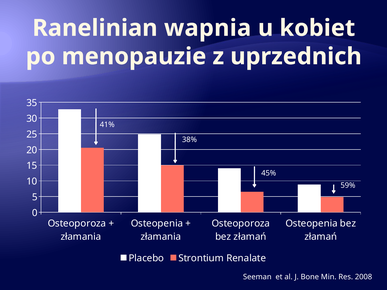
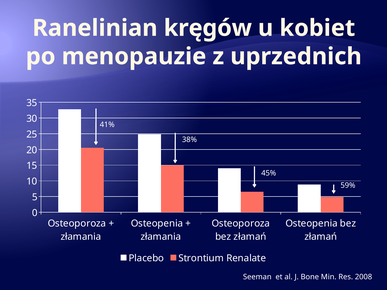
wapnia: wapnia -> kręgów (208, 28)
